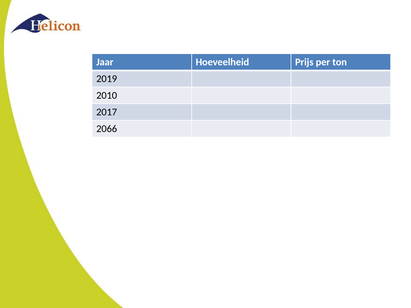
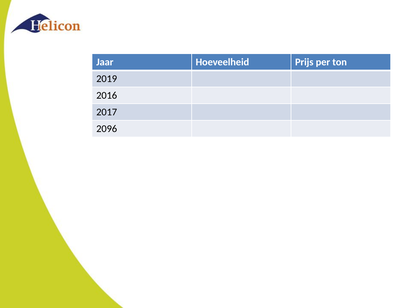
2010: 2010 -> 2016 (107, 96)
2066: 2066 -> 2096 (107, 129)
